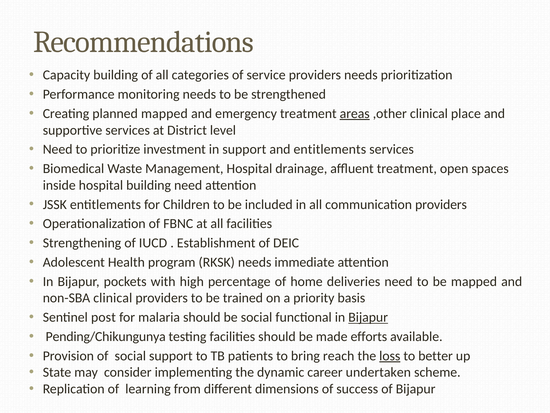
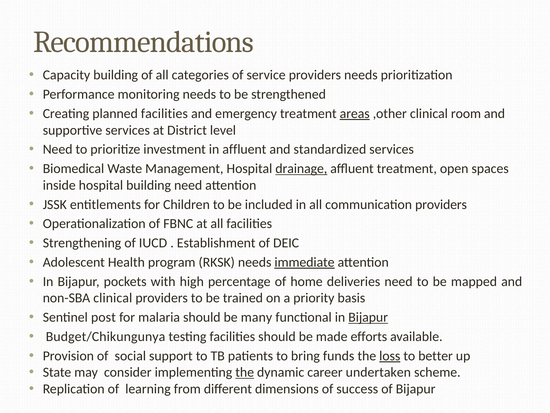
planned mapped: mapped -> facilities (164, 113)
place: place -> room (466, 113)
in support: support -> affluent (244, 149)
and entitlements: entitlements -> standardized (330, 149)
drainage underline: none -> present (301, 168)
immediate underline: none -> present (305, 262)
be social: social -> many (256, 317)
Pending/Chikungunya: Pending/Chikungunya -> Budget/Chikungunya (106, 336)
reach: reach -> funds (339, 355)
the underline: none -> present (245, 372)
